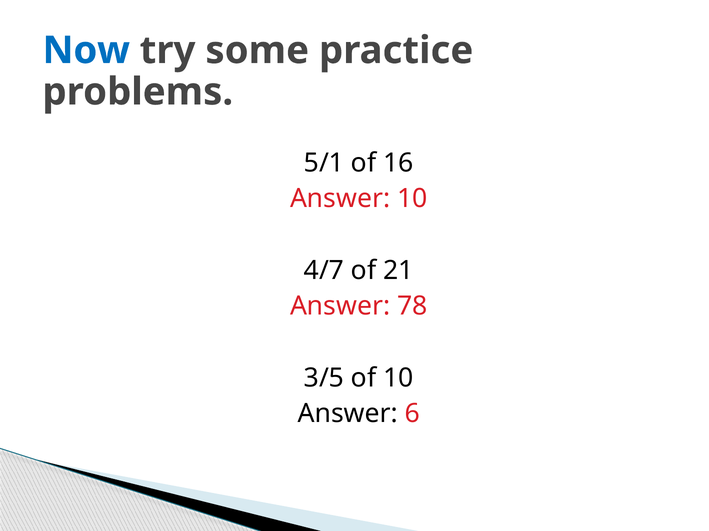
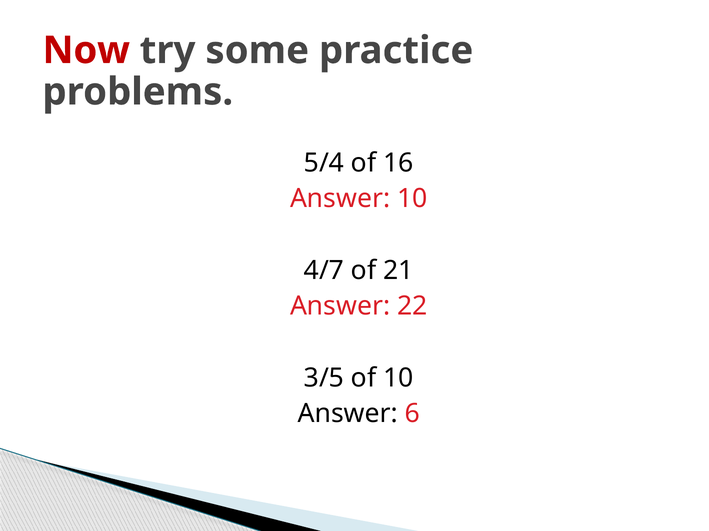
Now colour: blue -> red (86, 50)
5/1: 5/1 -> 5/4 (324, 163)
78: 78 -> 22 (412, 307)
